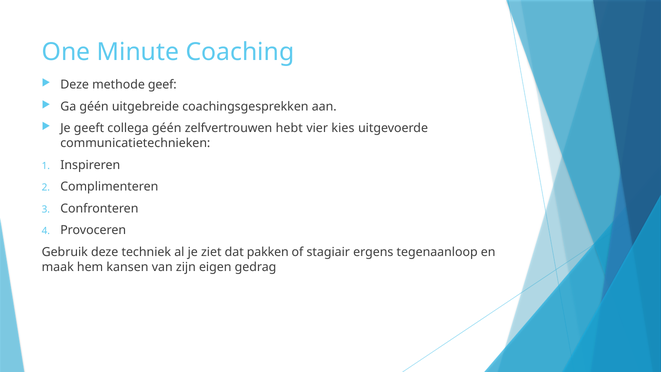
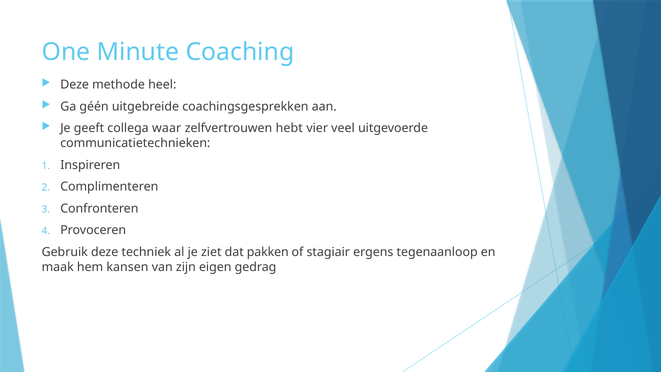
geef: geef -> heel (162, 85)
collega géén: géén -> waar (167, 128)
kies: kies -> veel (343, 128)
